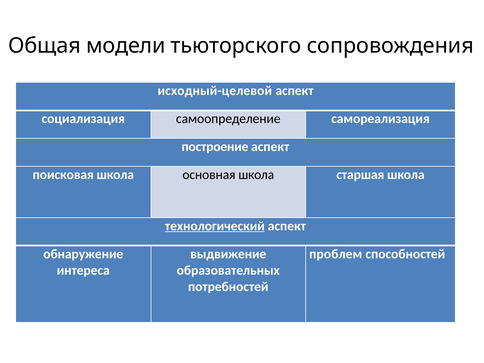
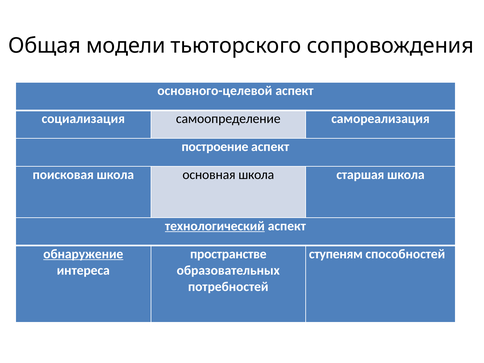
исходный-целевой: исходный-целевой -> основного-целевой (215, 91)
обнаружение underline: none -> present (83, 254)
выдвижение: выдвижение -> пространстве (228, 254)
проблем: проблем -> ступеням (336, 254)
